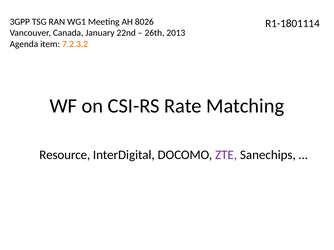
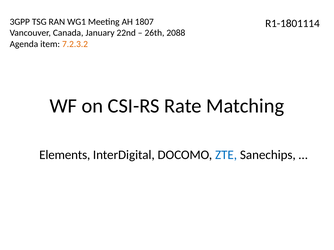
8026: 8026 -> 1807 (144, 22)
2013: 2013 -> 2088 (176, 33)
Resource: Resource -> Elements (65, 155)
ZTE colour: purple -> blue (226, 155)
